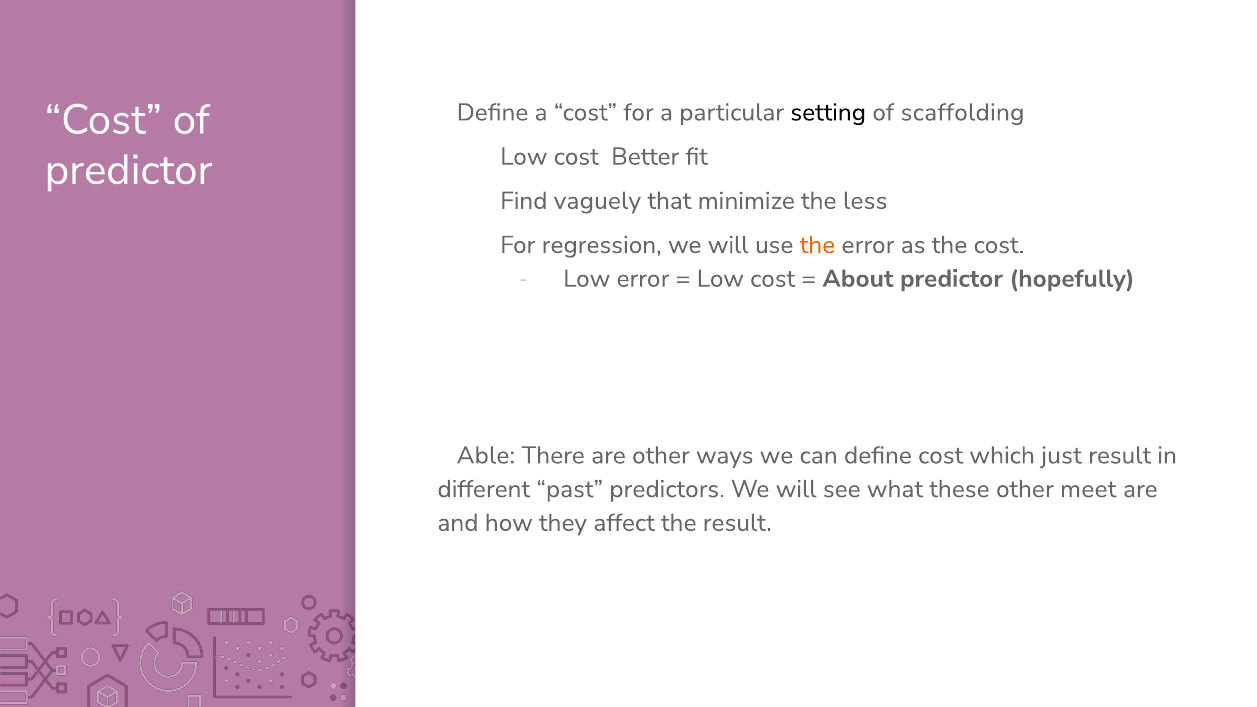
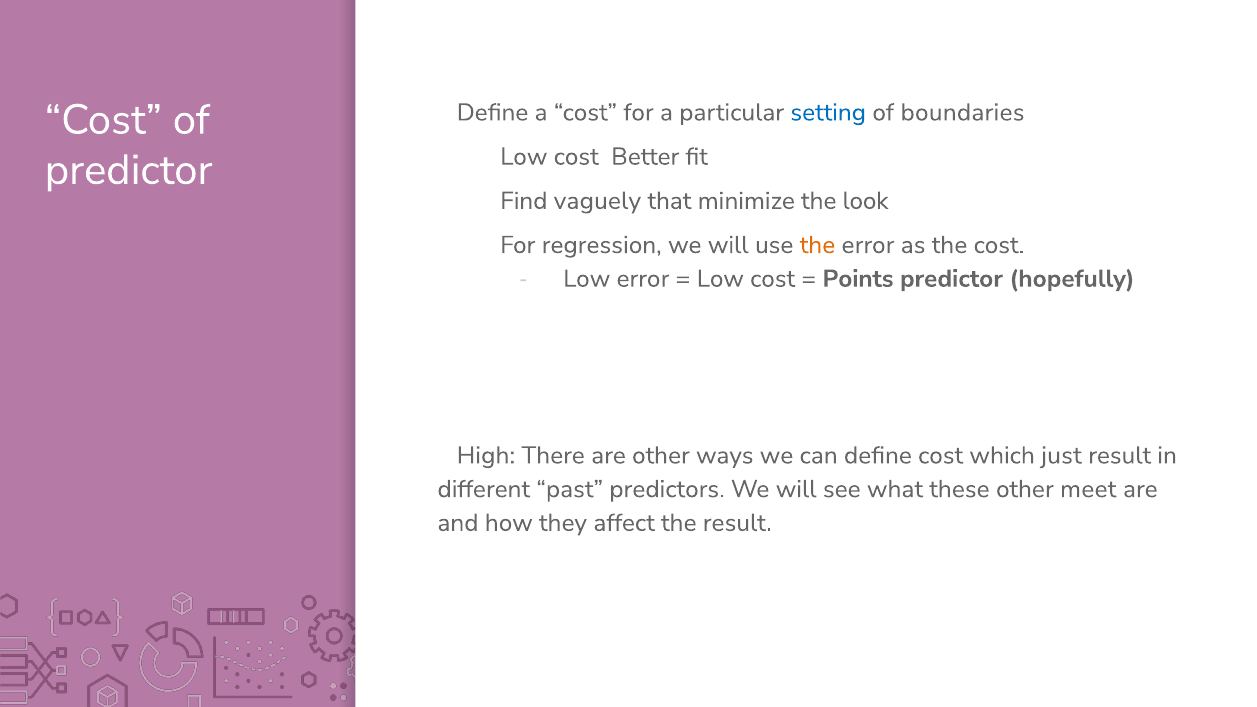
setting colour: black -> blue (828, 112)
scaffolding: scaffolding -> boundaries (962, 112)
less: less -> look (865, 201)
About: About -> Points (858, 279)
Able: Able -> High (486, 455)
